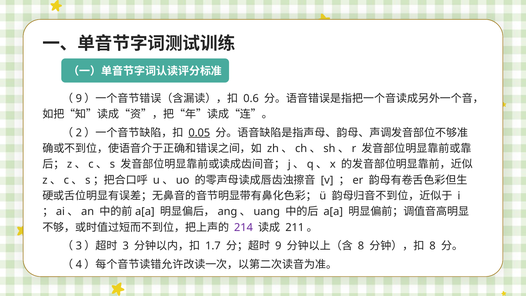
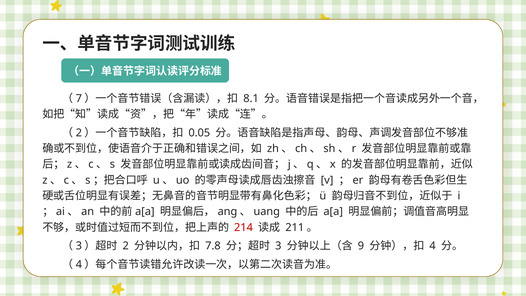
9: 9 -> 7 (79, 98)
0.6: 0.6 -> 8.1 (251, 98)
0.05 underline: present -> none (199, 133)
214 colour: purple -> red (243, 227)
3: 3 -> 2 (126, 246)
1.7: 1.7 -> 7.8 (213, 246)
9: 9 -> 3 (278, 246)
8: 8 -> 9 (361, 246)
8: 8 -> 4 (433, 246)
